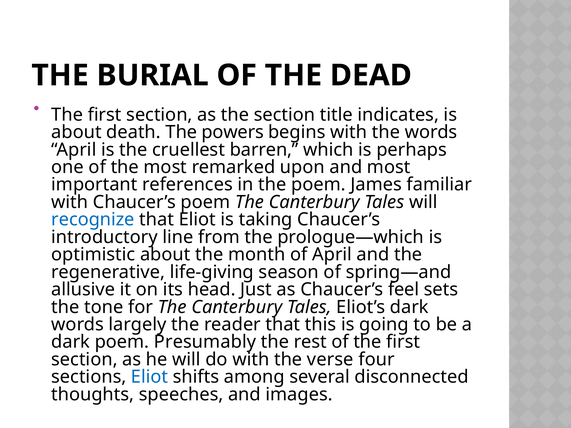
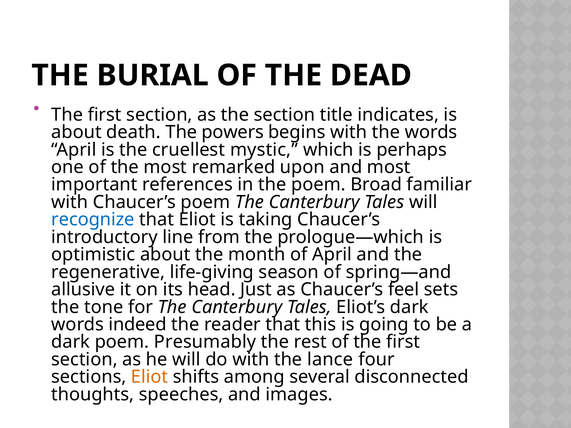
barren: barren -> mystic (264, 150)
James: James -> Broad (376, 185)
largely: largely -> indeed (138, 325)
verse: verse -> lance (330, 360)
Eliot colour: blue -> orange (150, 377)
